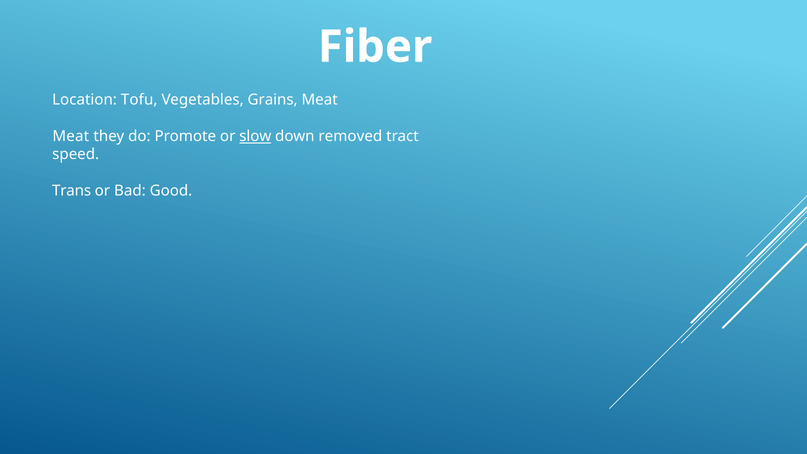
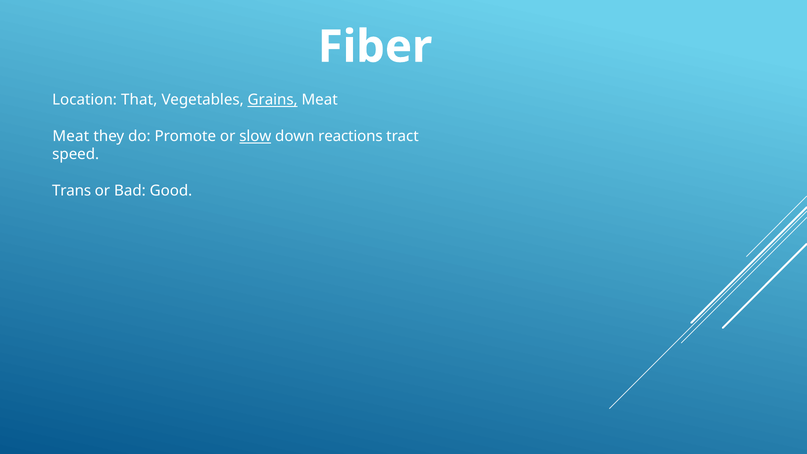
Tofu: Tofu -> That (139, 100)
Grains underline: none -> present (273, 100)
removed: removed -> reactions (350, 136)
